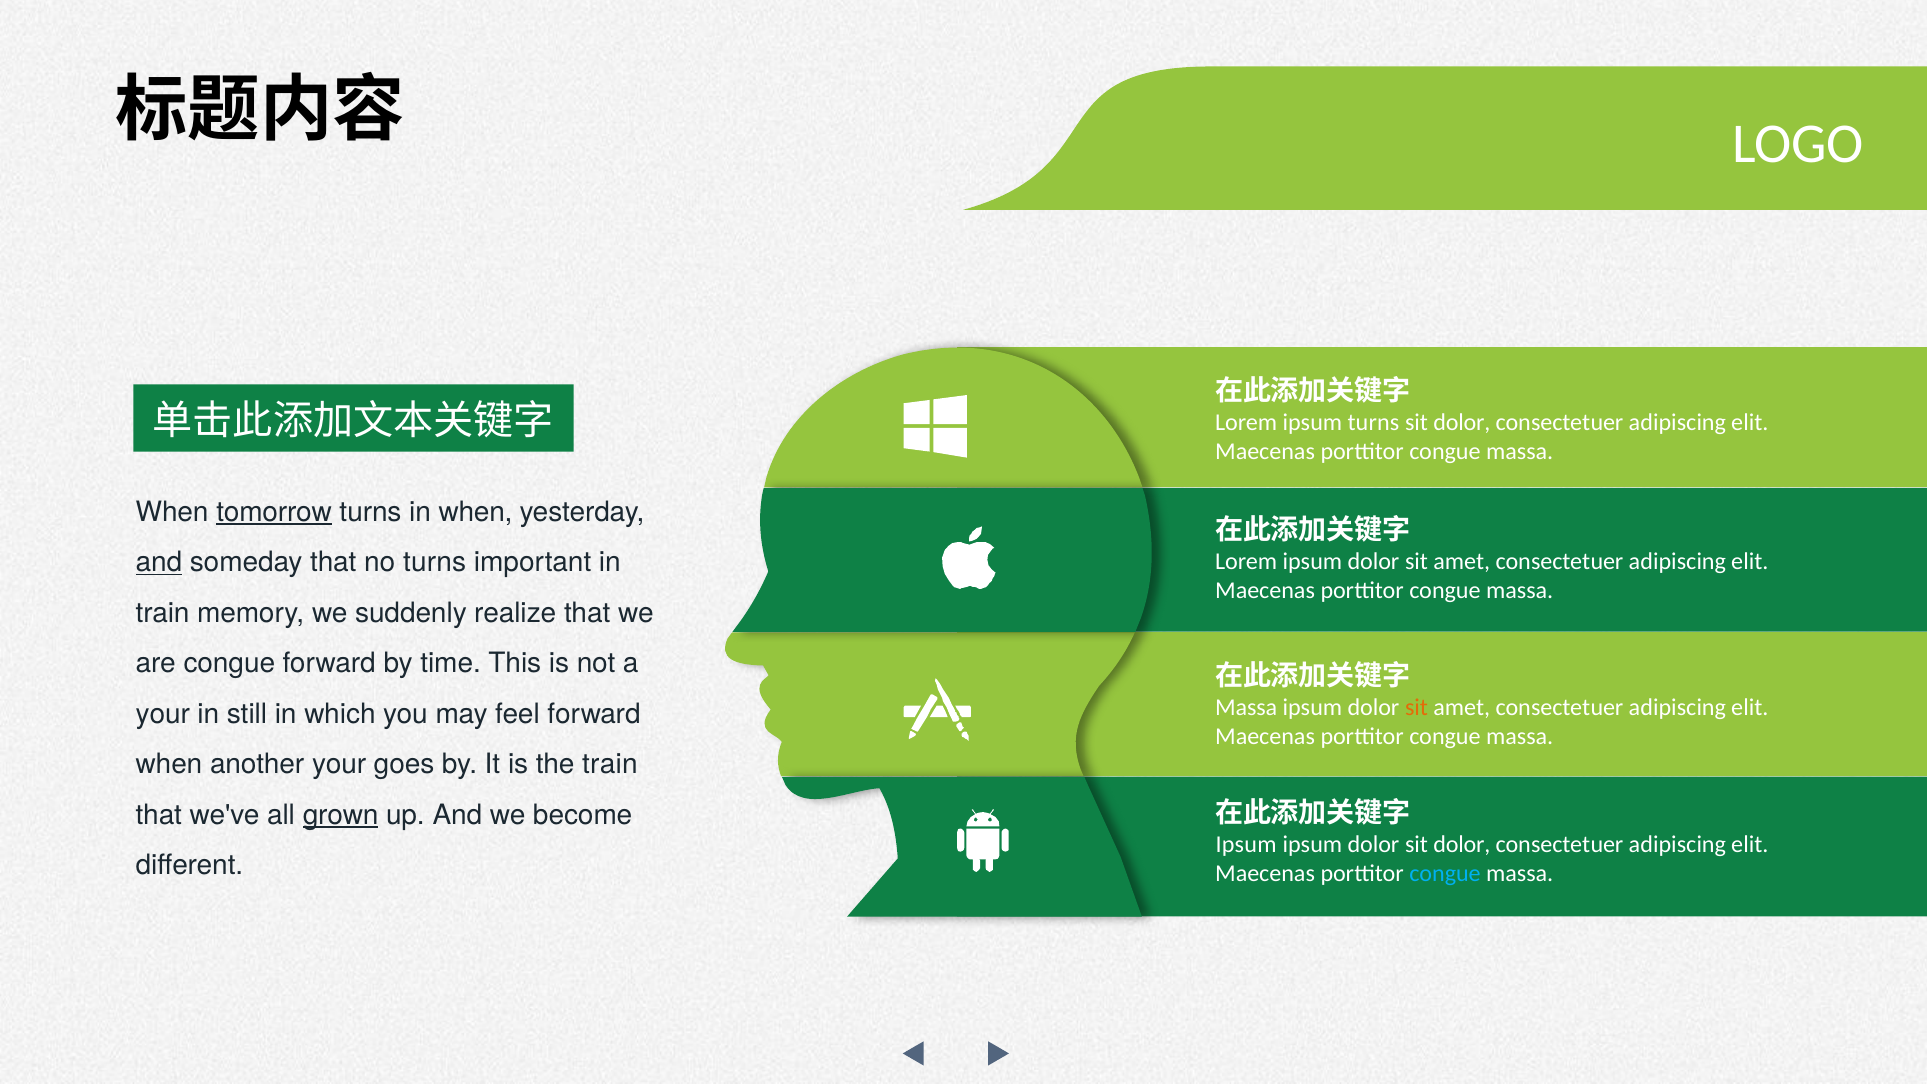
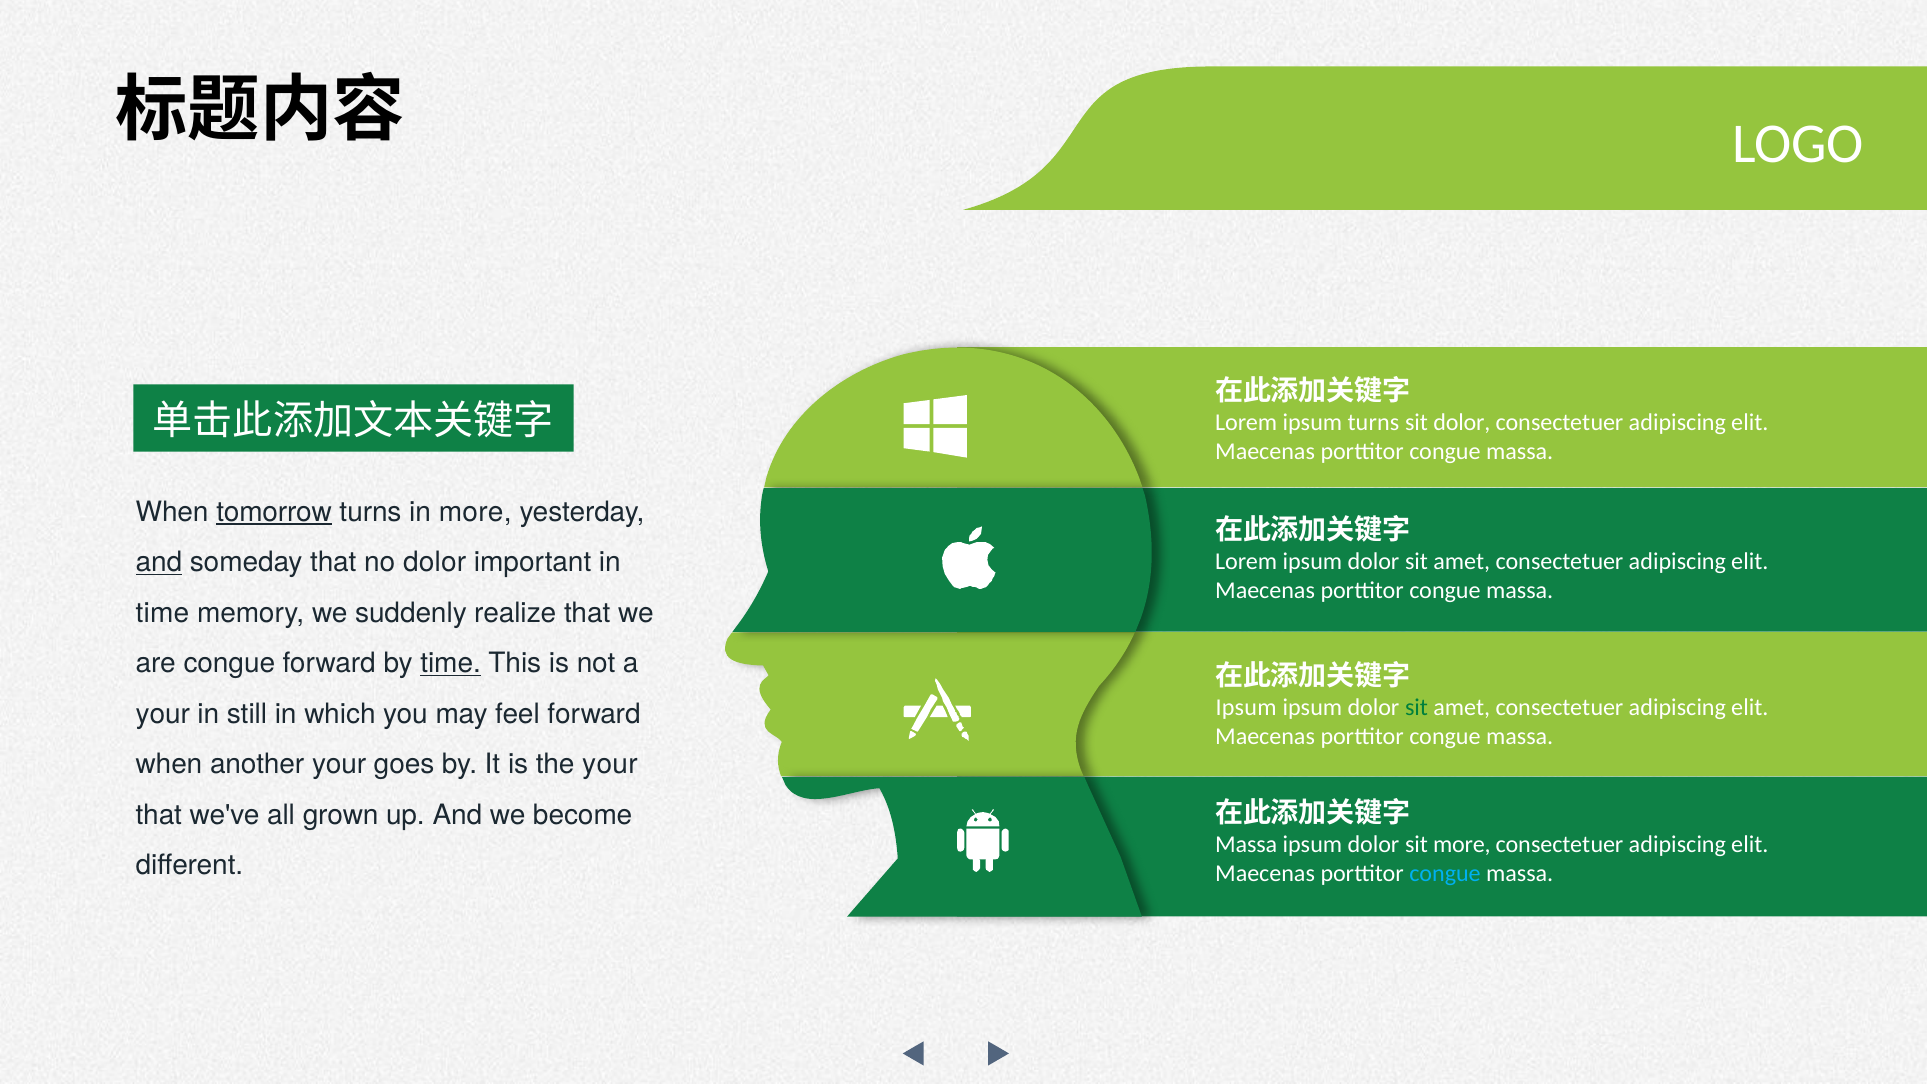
in when: when -> more (475, 512)
no turns: turns -> dolor (435, 562)
train: train -> time (162, 613)
time underline: none -> present (451, 663)
Massa: Massa -> Ipsum (1246, 708)
sit colour: orange -> green (1417, 708)
the train: train -> your (610, 764)
grown underline: present -> none (341, 815)
Ipsum: Ipsum -> Massa (1246, 844)
dolor sit dolor: dolor -> more (1462, 844)
